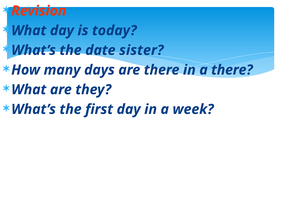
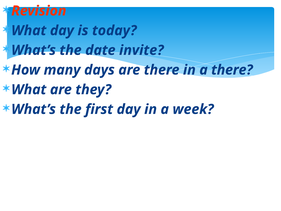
sister: sister -> invite (141, 50)
